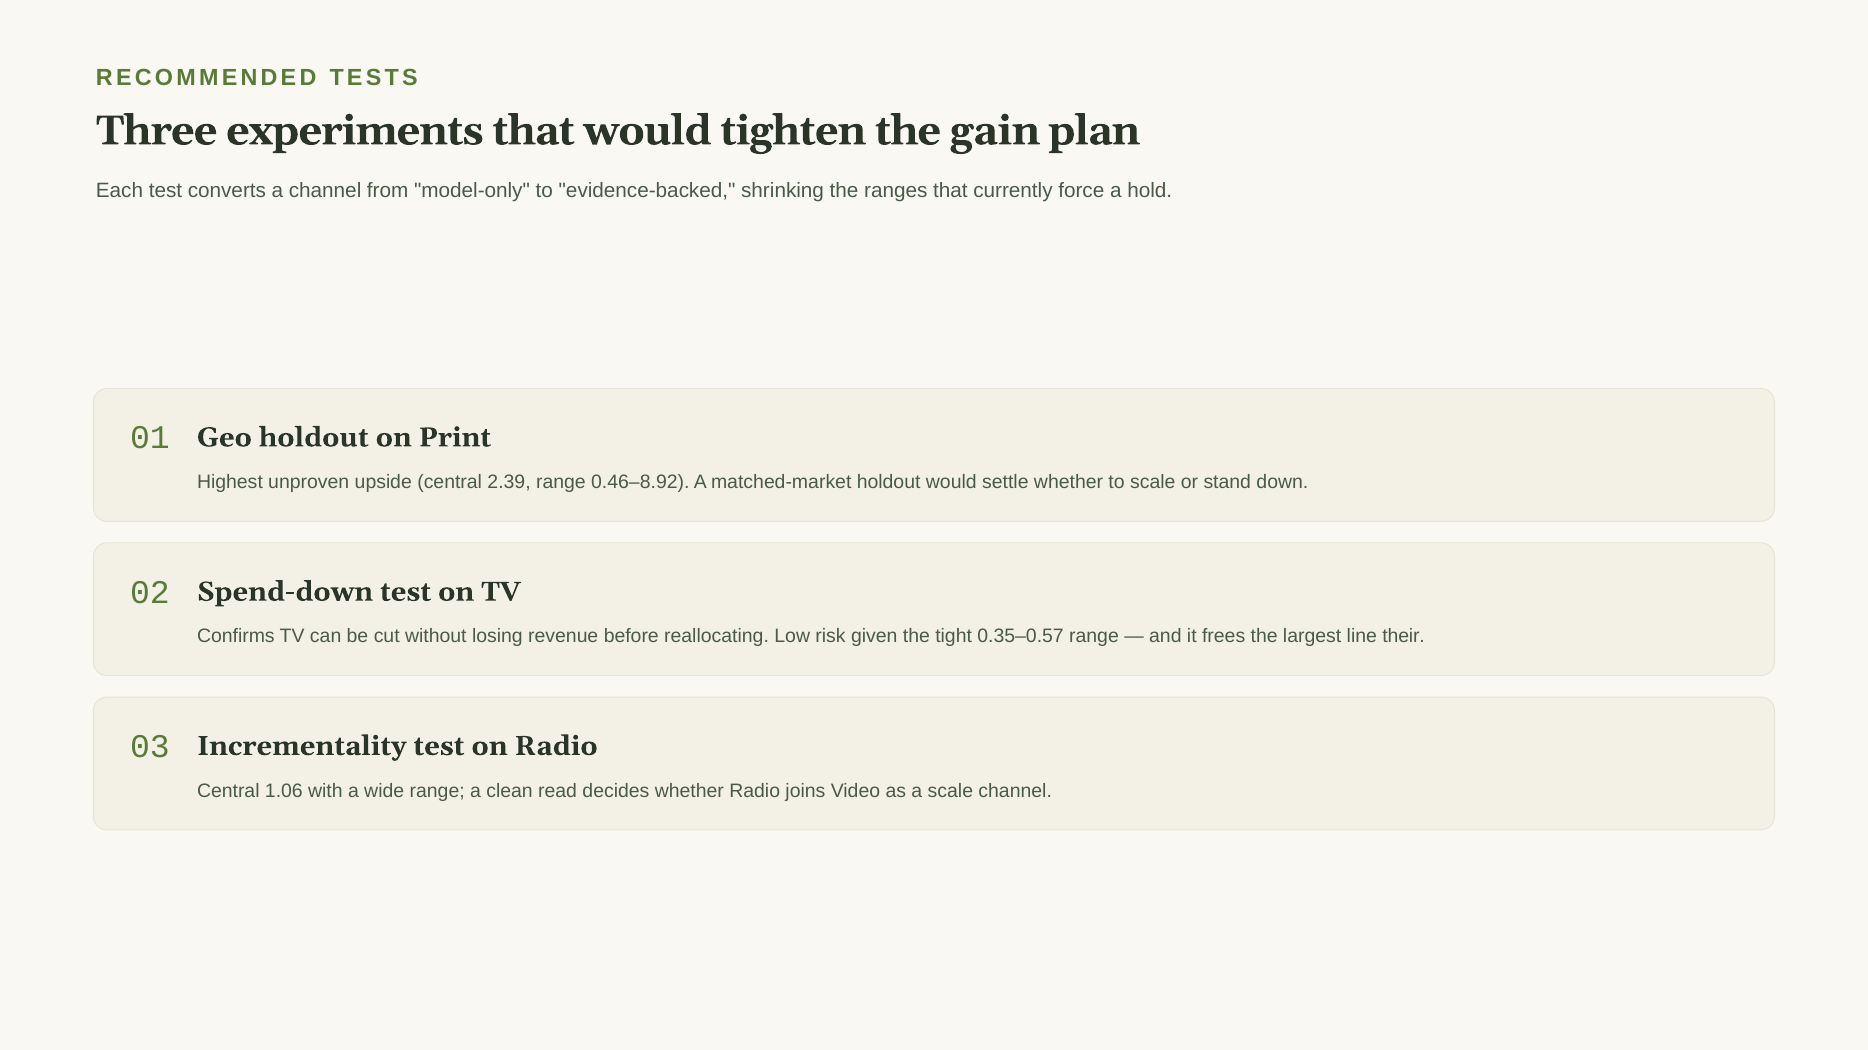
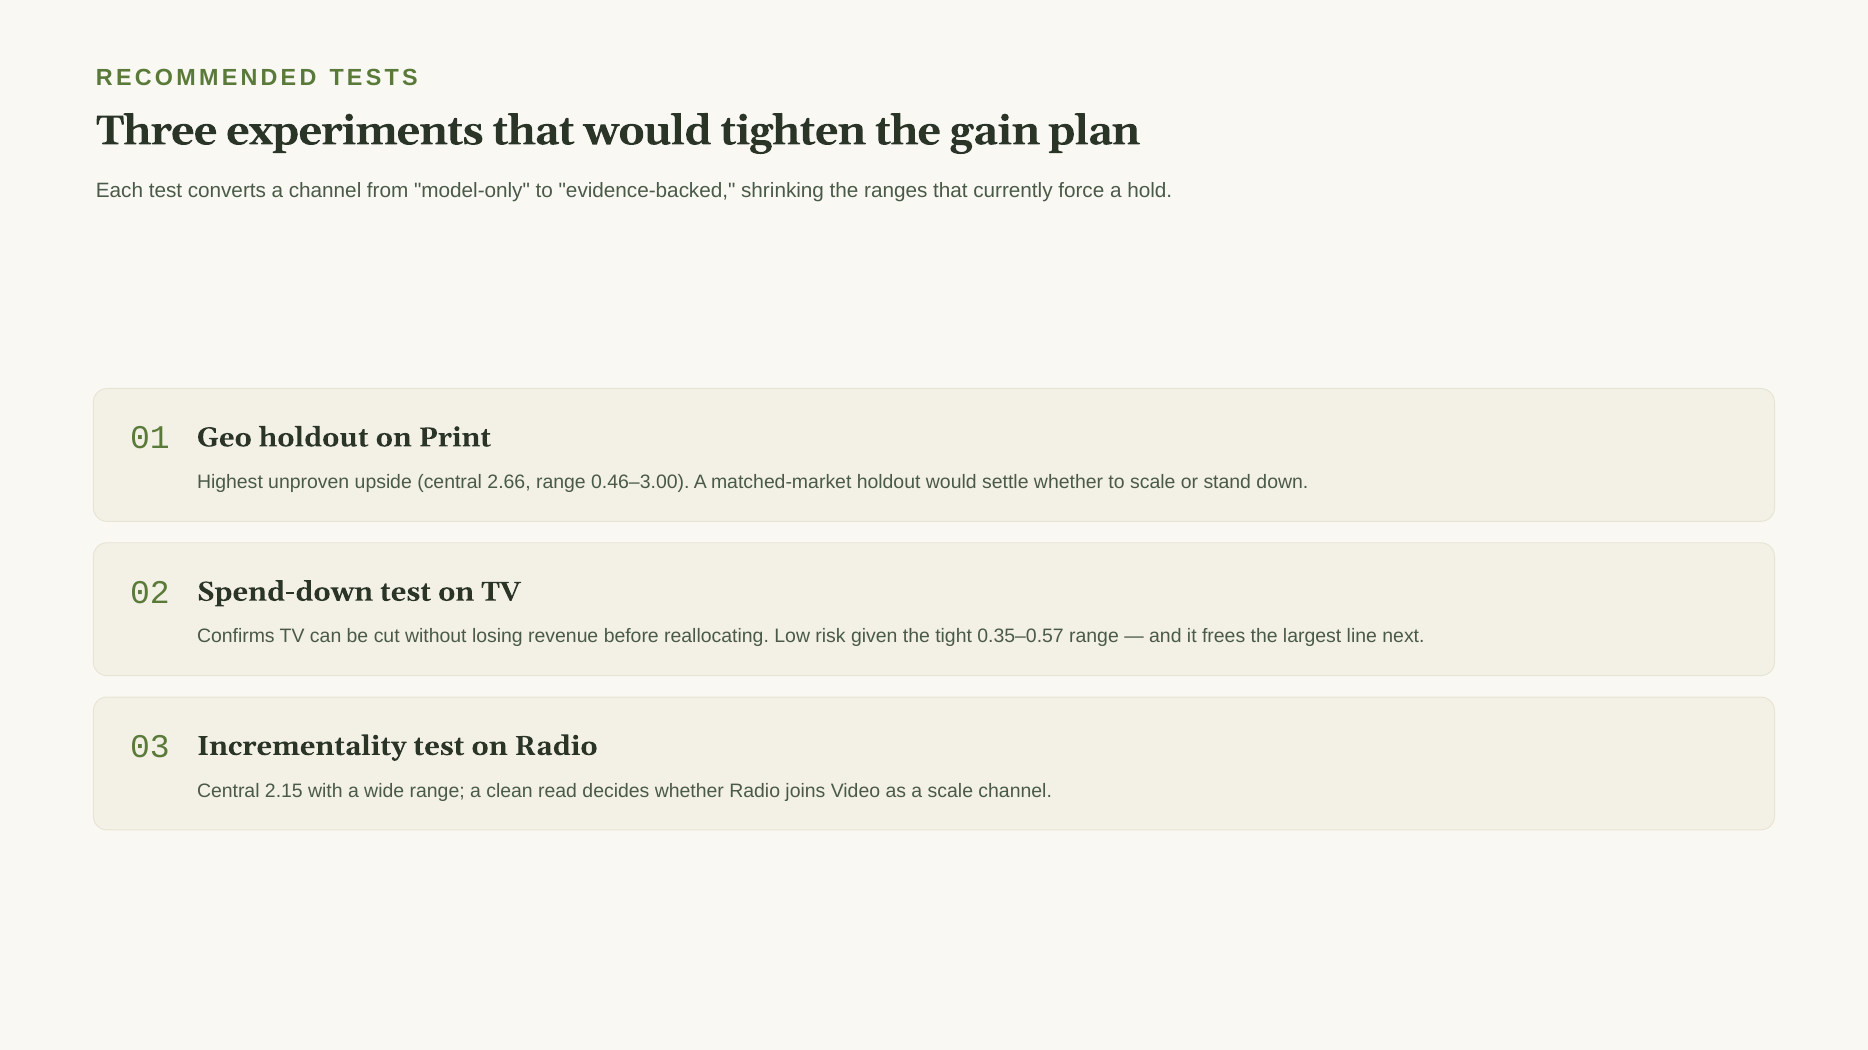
2.39: 2.39 -> 2.66 (509, 483)
0.46–8.92: 0.46–8.92 -> 0.46–3.00 (640, 483)
their: their -> next (1403, 637)
1.06: 1.06 -> 2.15 (284, 791)
